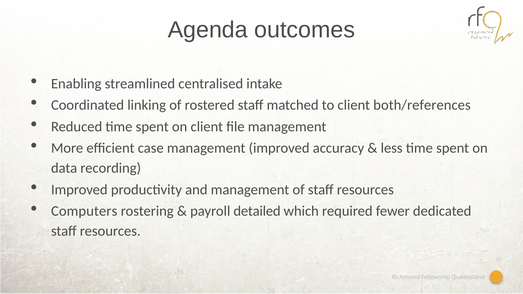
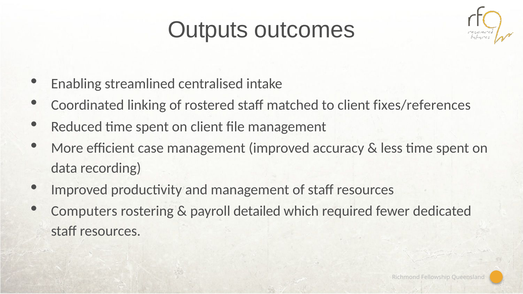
Agenda: Agenda -> Outputs (208, 30)
both/references: both/references -> fixes/references (422, 105)
